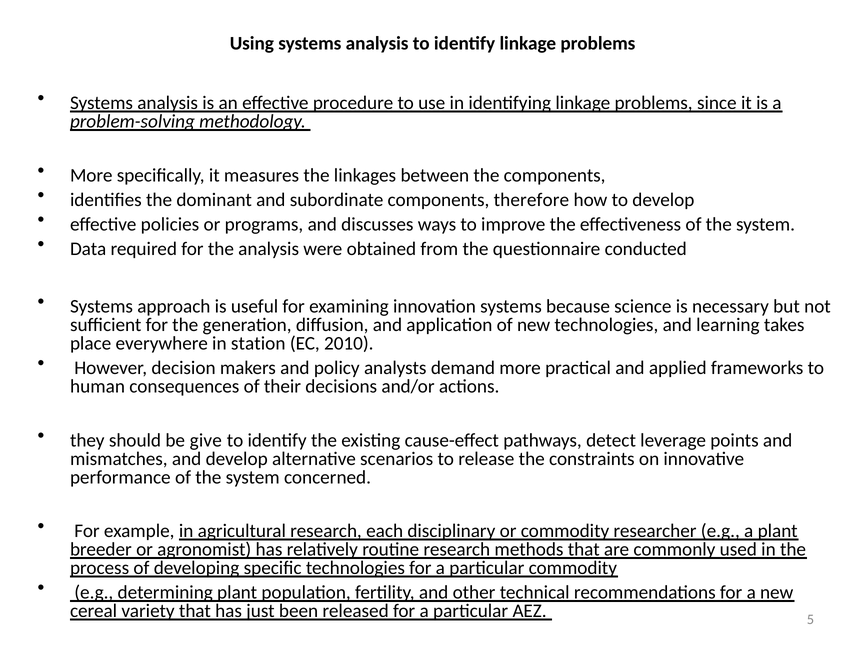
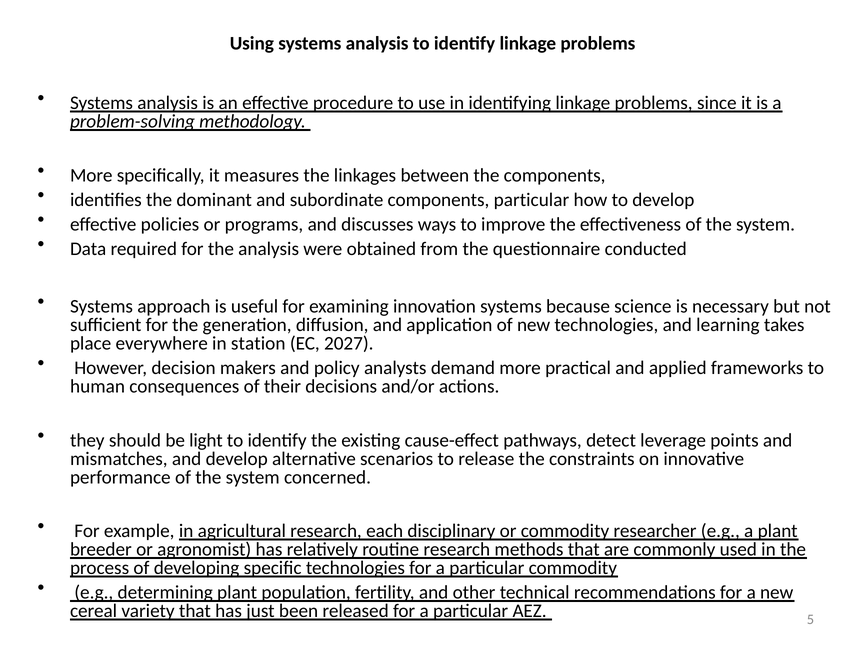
components therefore: therefore -> particular (531, 200)
2010: 2010 -> 2027 (349, 344)
give: give -> light (206, 441)
